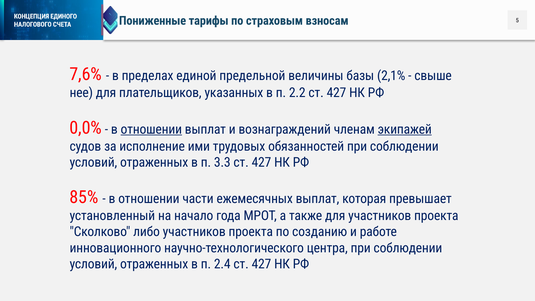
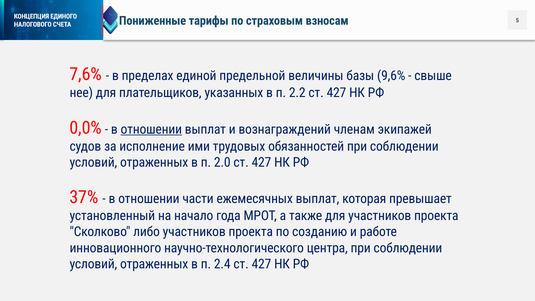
2,1%: 2,1% -> 9,6% (391, 76)
экипажей underline: present -> none (405, 129)
3.3: 3.3 -> 2.0 (222, 162)
85%: 85% -> 37% (84, 197)
